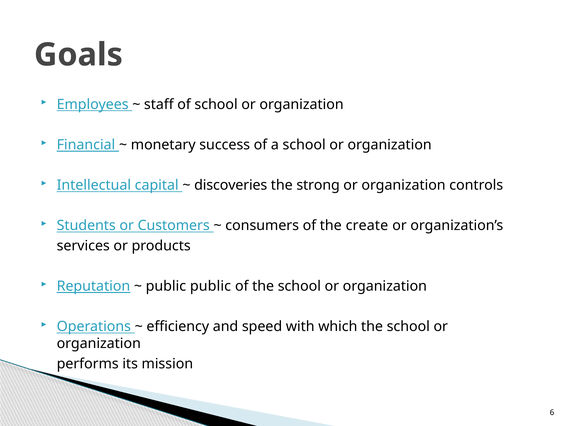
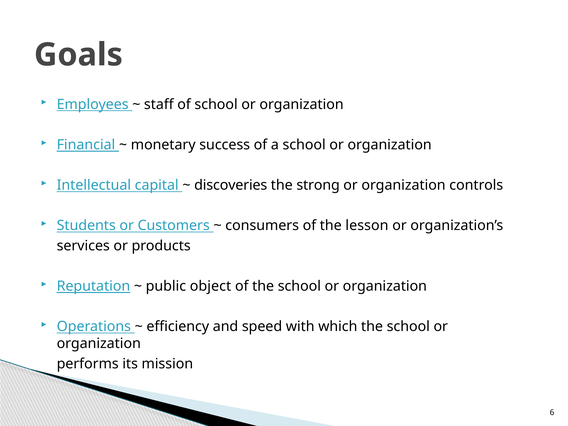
create: create -> lesson (367, 225)
public public: public -> object (211, 286)
